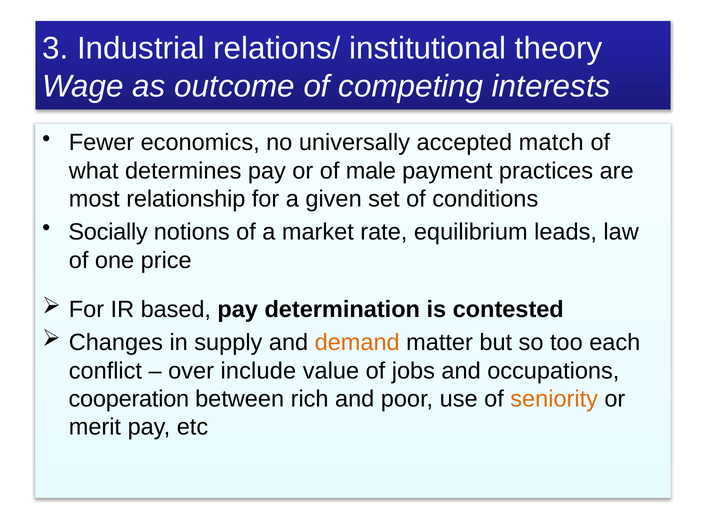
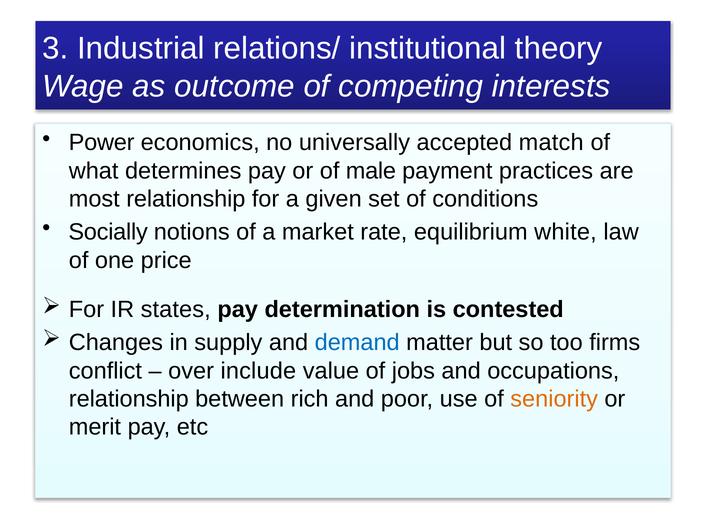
Fewer: Fewer -> Power (102, 143)
leads: leads -> white (565, 232)
based: based -> states (176, 310)
demand colour: orange -> blue (357, 343)
each: each -> firms (615, 343)
cooperation: cooperation -> relationship (129, 399)
